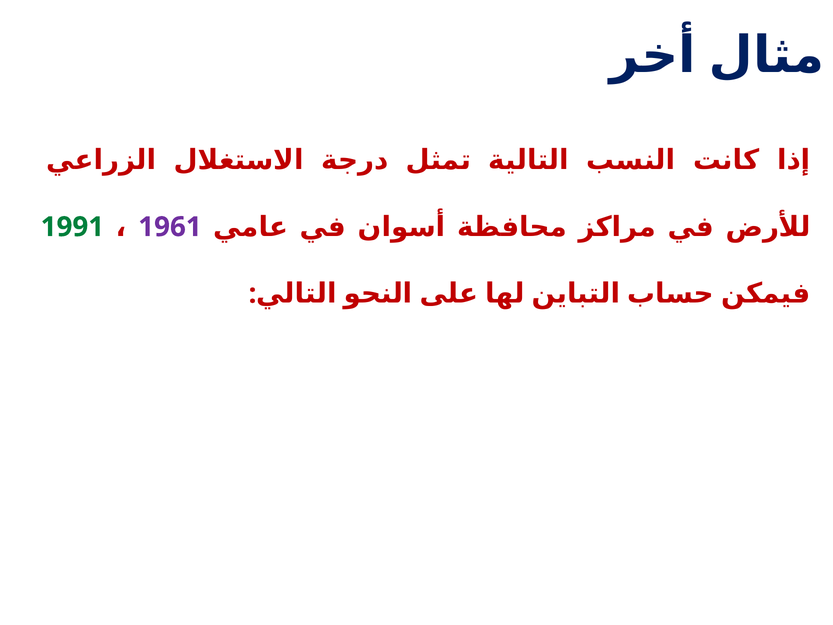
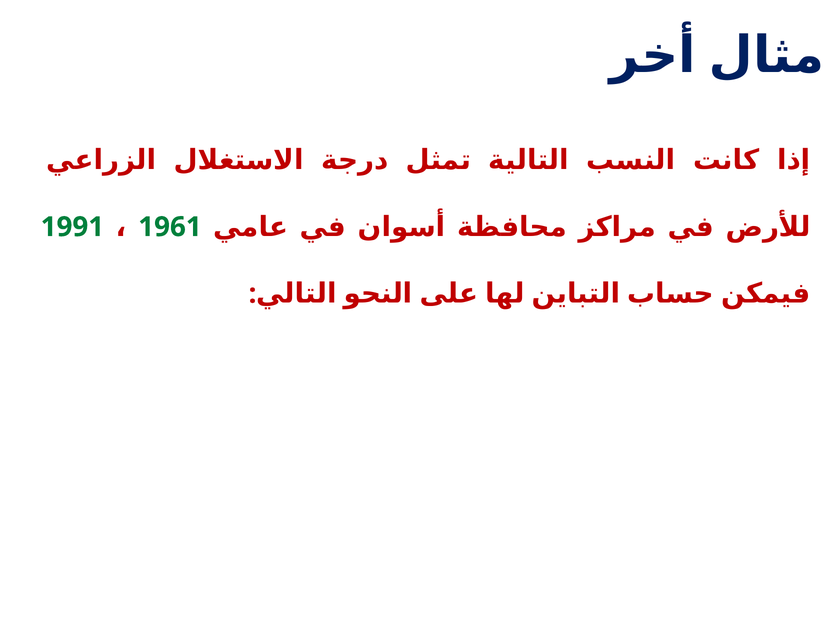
1961 colour: purple -> green (170, 227)
